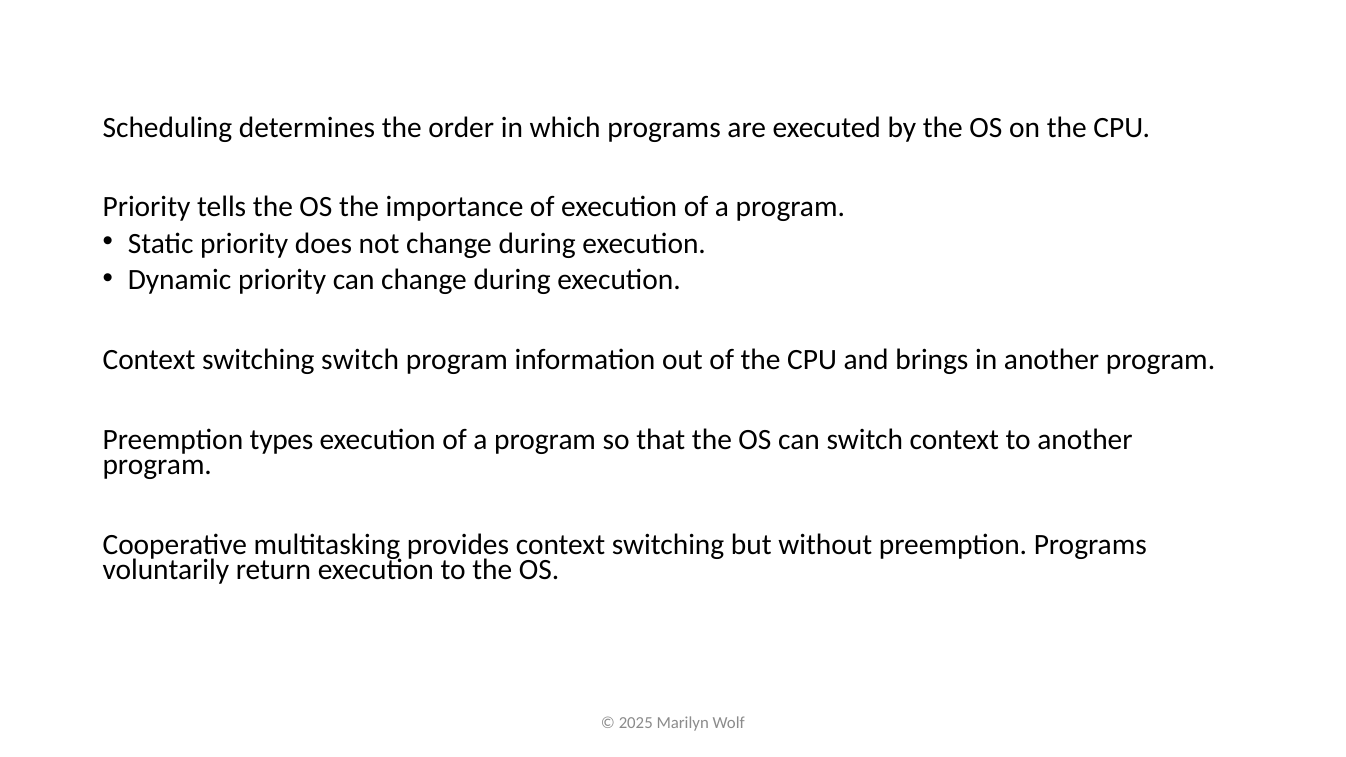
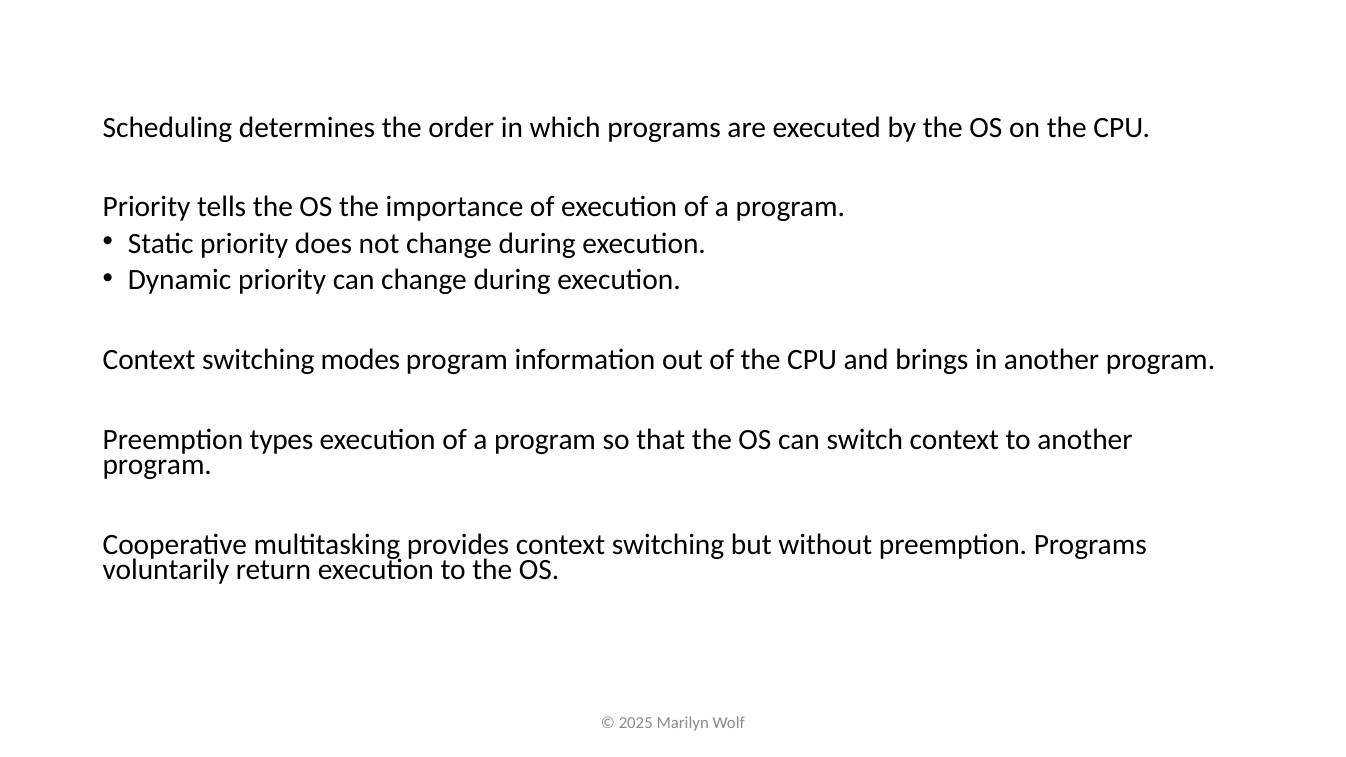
switching switch: switch -> modes (360, 360)
